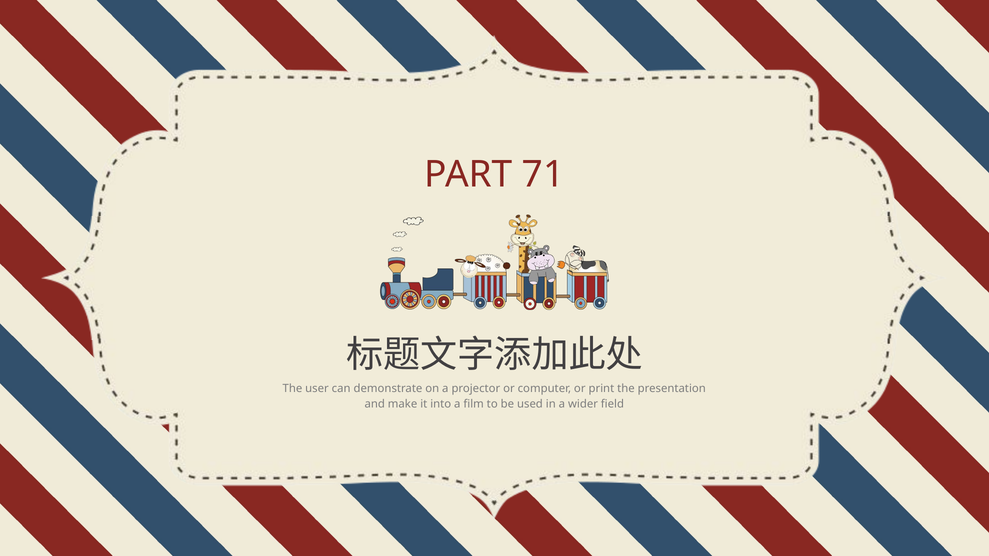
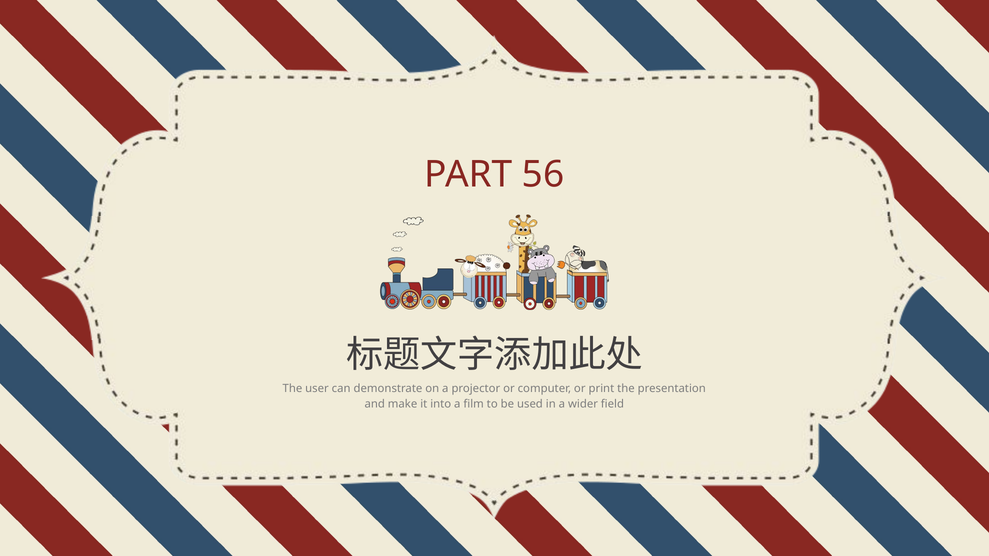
71: 71 -> 56 (543, 175)
